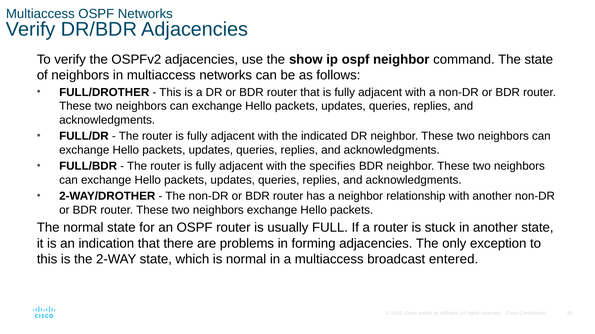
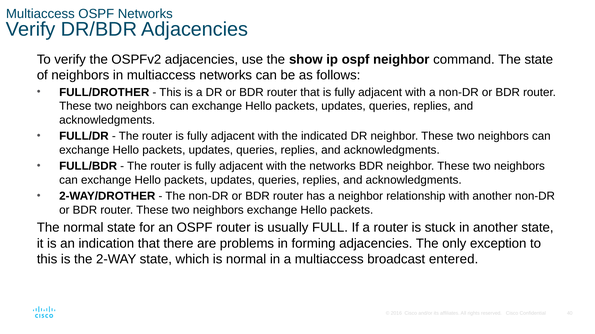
the specifies: specifies -> networks (332, 166)
